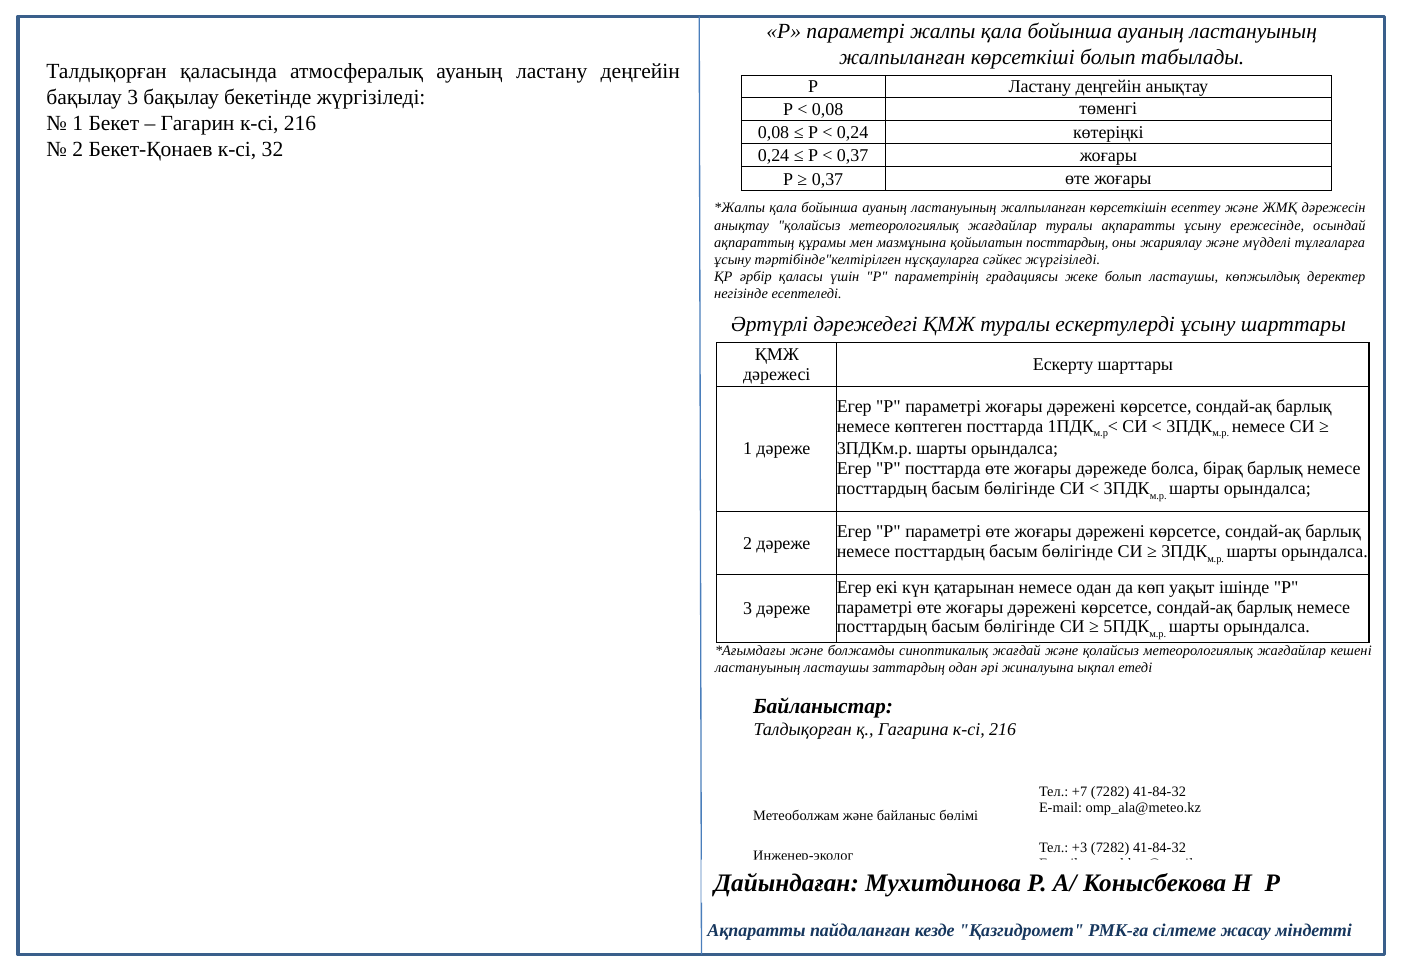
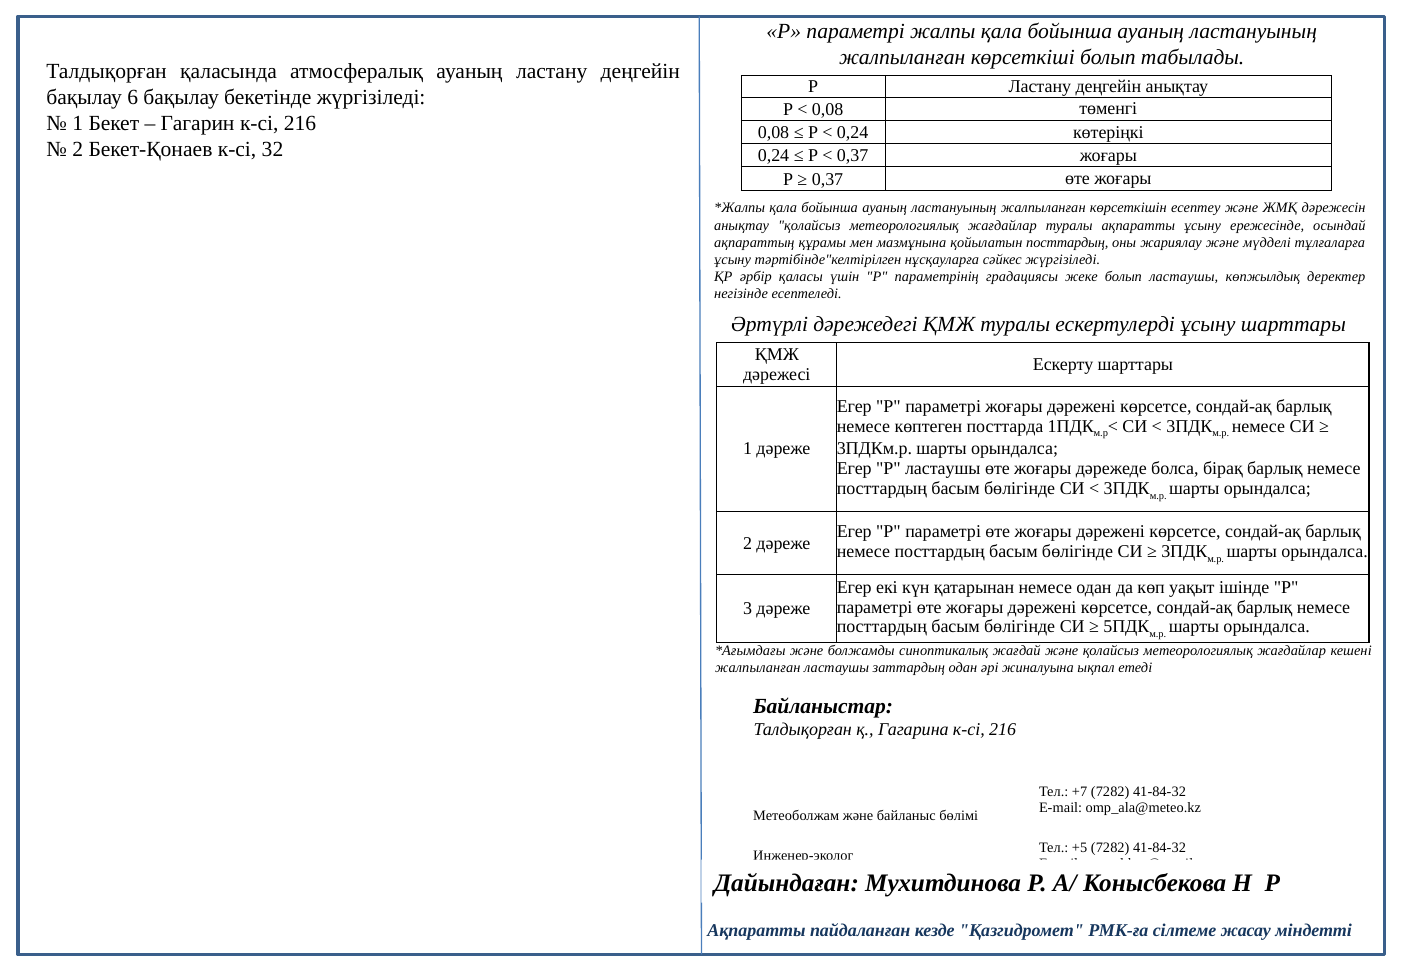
бақылау 3: 3 -> 6 (133, 97)
P посттарда: посттарда -> ластаушы (943, 469)
ластануының: ластануының -> жалпыланған (758, 668)
+3: +3 -> +5 (1080, 848)
